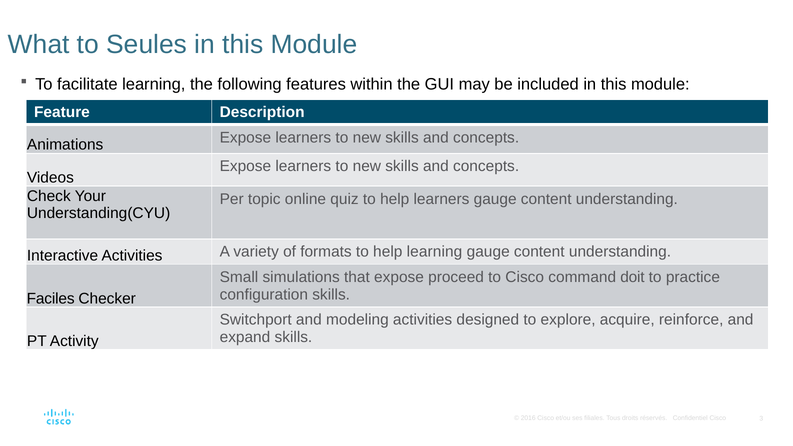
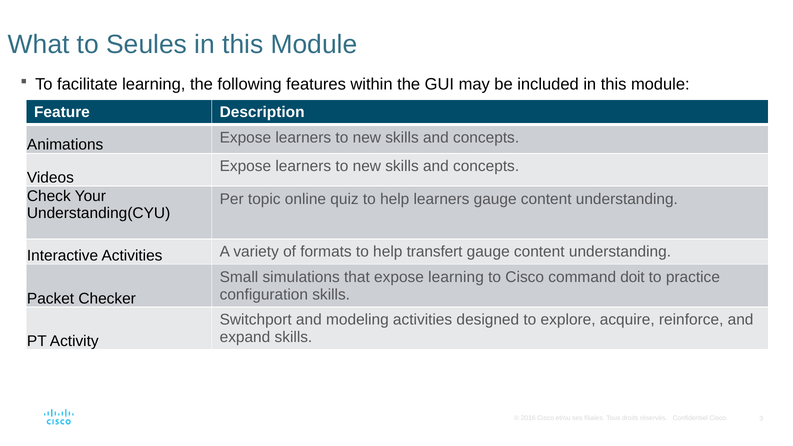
help learning: learning -> transfert (435, 252)
expose proceed: proceed -> learning (456, 277)
Faciles: Faciles -> Packet (51, 299)
